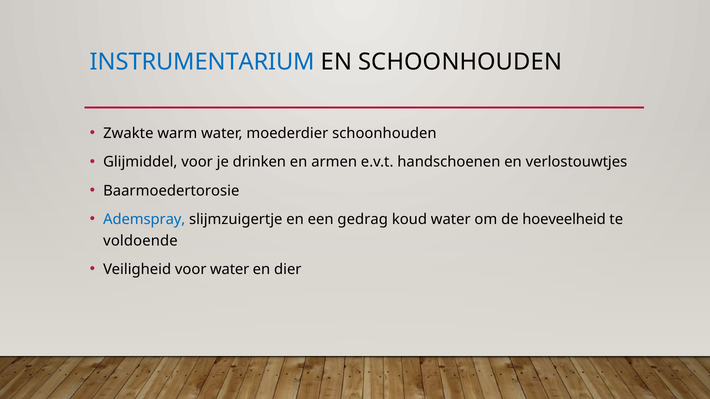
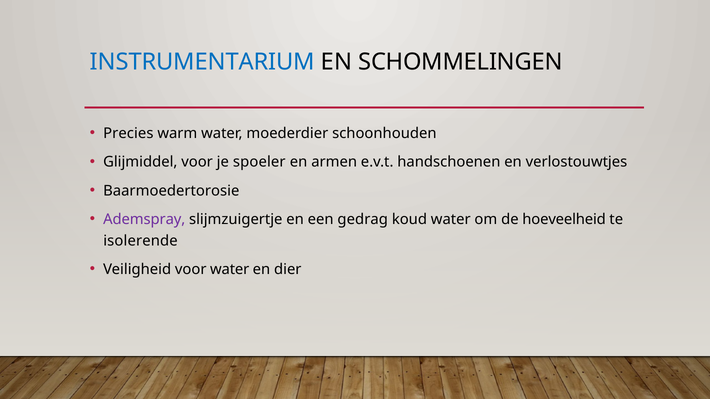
EN SCHOONHOUDEN: SCHOONHOUDEN -> SCHOMMELINGEN (460, 62)
Zwakte: Zwakte -> Precies (128, 134)
drinken: drinken -> spoeler (259, 162)
Ademspray colour: blue -> purple (144, 220)
voldoende: voldoende -> isolerende (140, 241)
